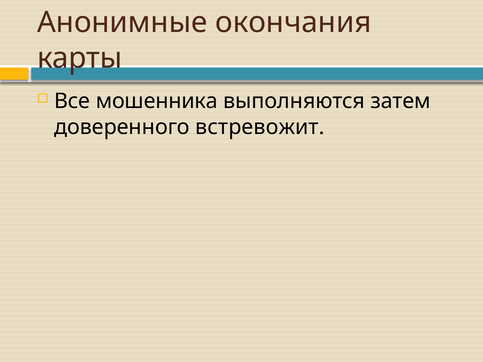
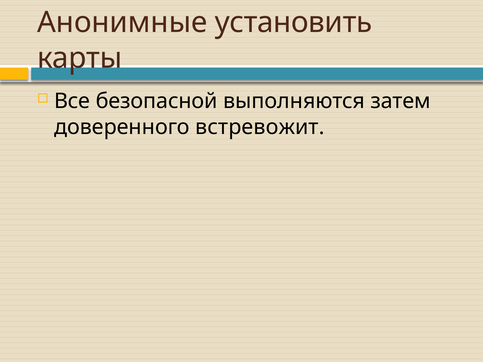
окончания: окончания -> установить (293, 23)
мошенника: мошенника -> безопасной (157, 101)
